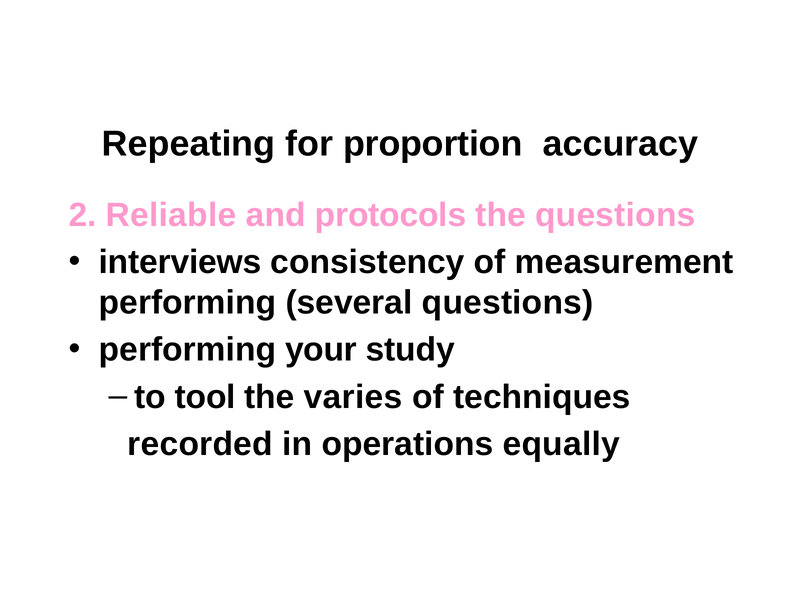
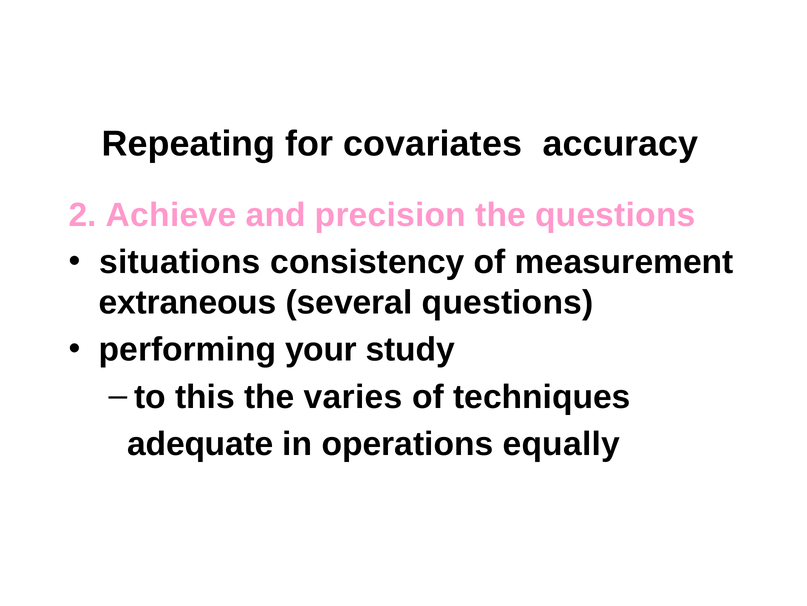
proportion: proportion -> covariates (433, 144)
Reliable: Reliable -> Achieve (171, 215)
protocols: protocols -> precision (390, 215)
interviews: interviews -> situations (180, 262)
performing: performing -> extraneous (188, 302)
tool: tool -> this (205, 396)
recorded: recorded -> adequate (200, 444)
